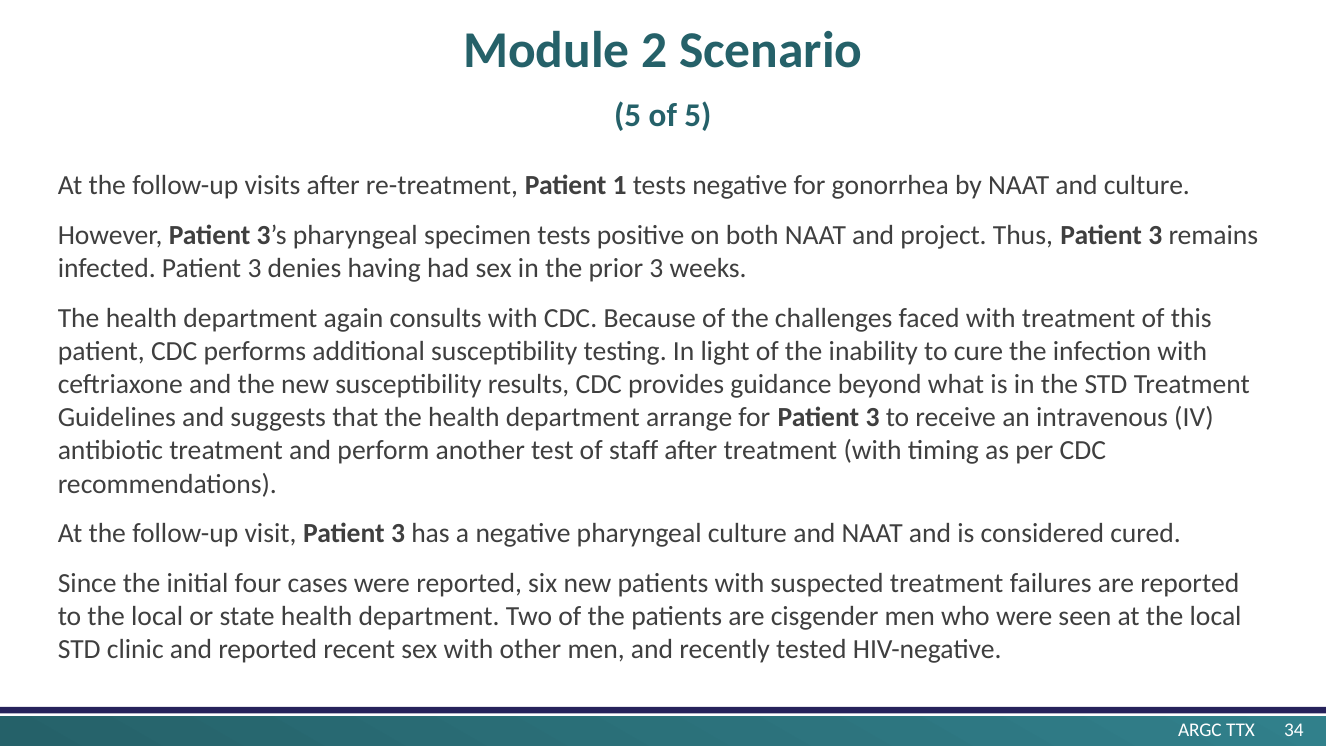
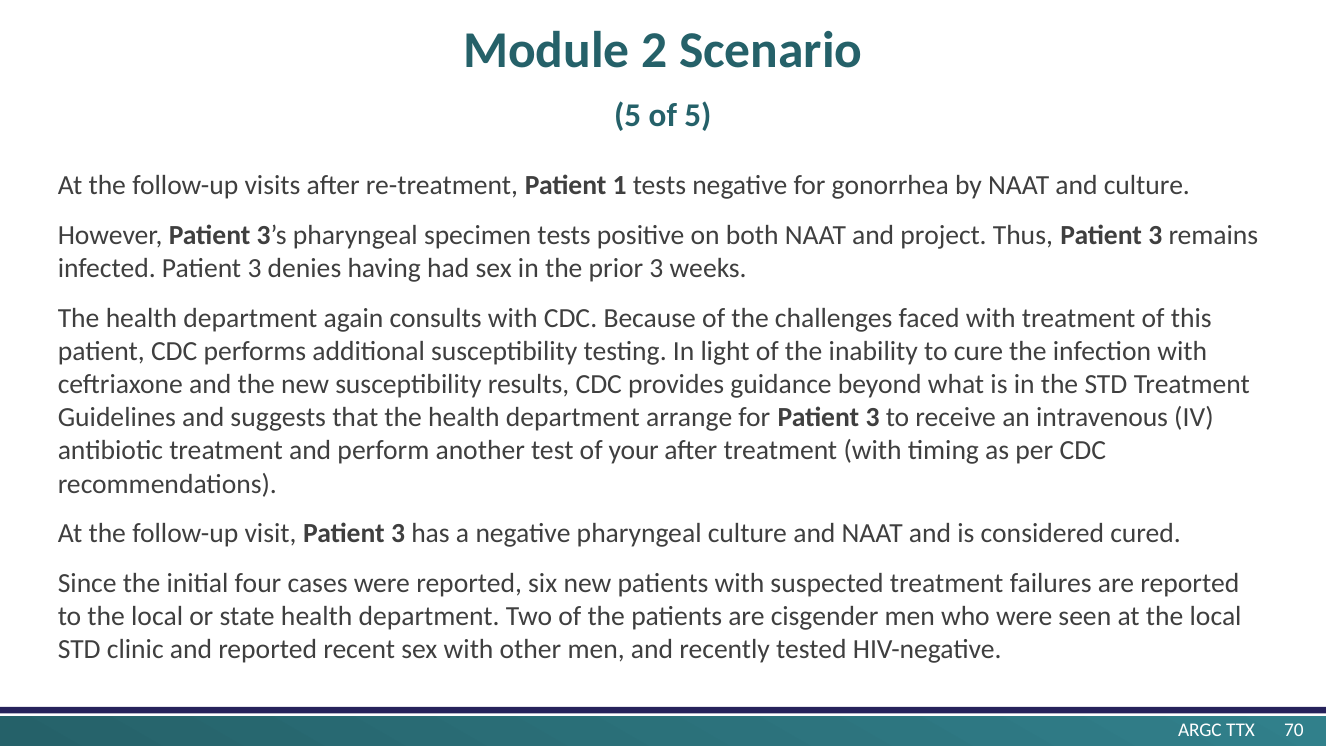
staff: staff -> your (634, 451)
34: 34 -> 70 (1294, 730)
